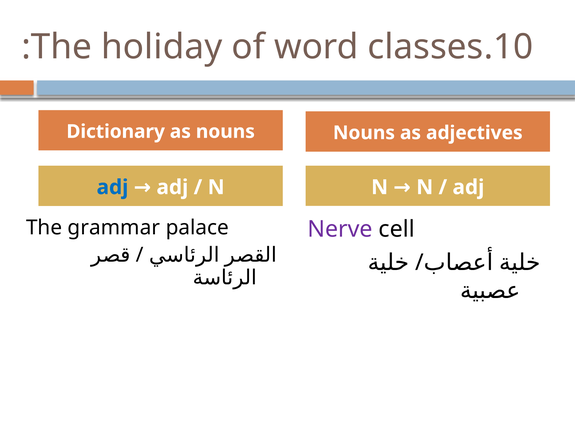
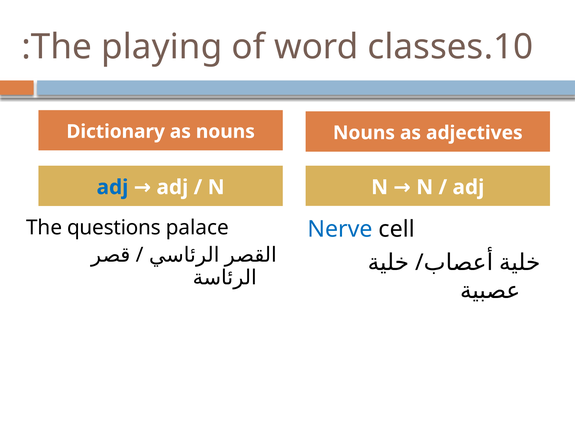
holiday: holiday -> playing (162, 47)
grammar: grammar -> questions (114, 228)
Nerve colour: purple -> blue (340, 229)
